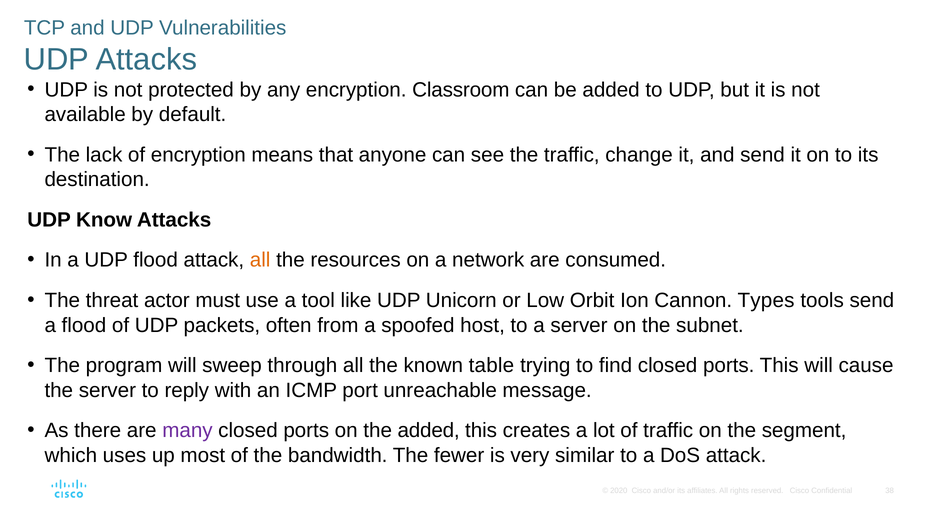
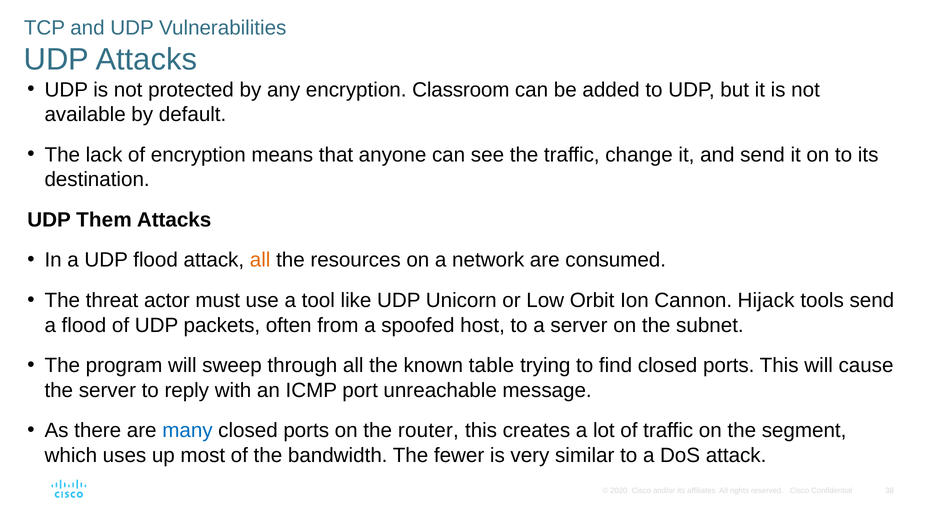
Know: Know -> Them (104, 220)
Types: Types -> Hijack (766, 300)
many colour: purple -> blue (187, 430)
the added: added -> router (428, 430)
